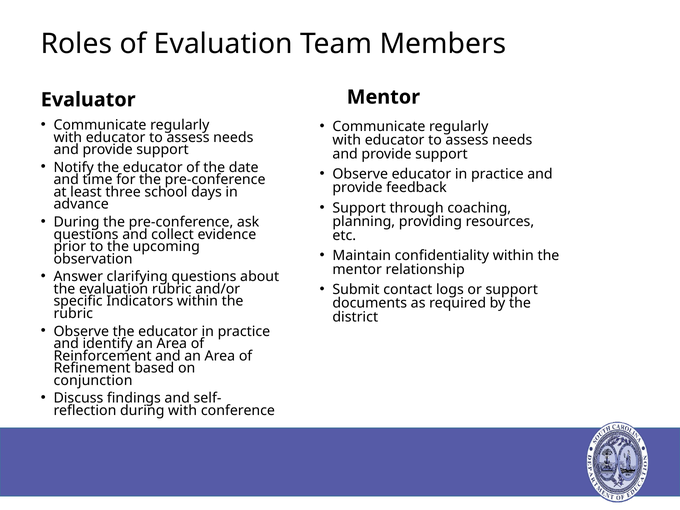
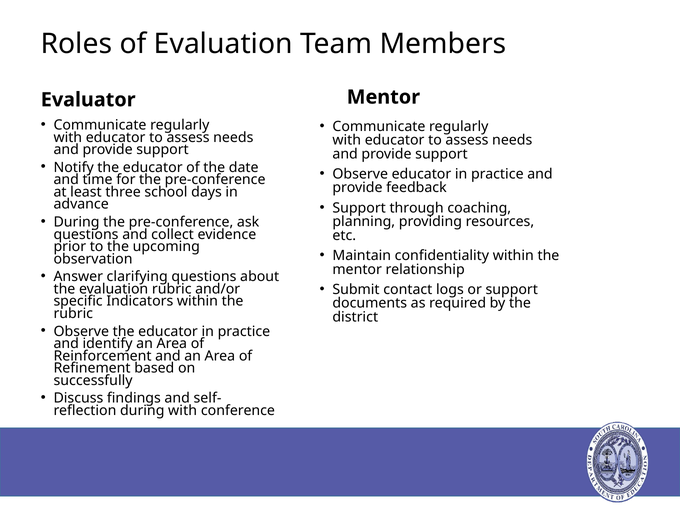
conjunction: conjunction -> successfully (93, 380)
